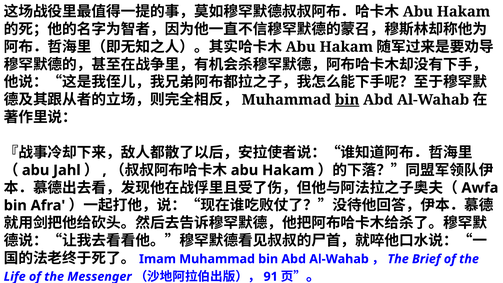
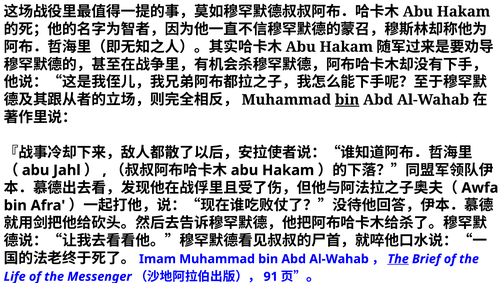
The underline: none -> present (398, 259)
